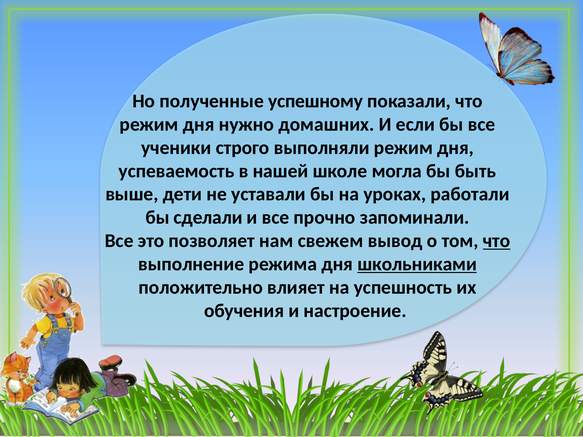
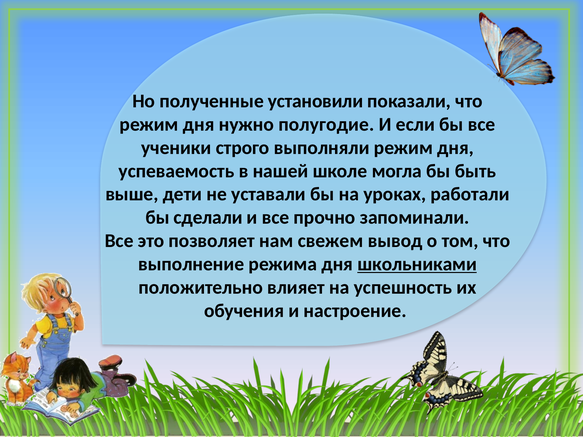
успешному: успешному -> установили (316, 101)
домашних: домашних -> полугодие (326, 124)
что underline: present -> none (497, 241)
